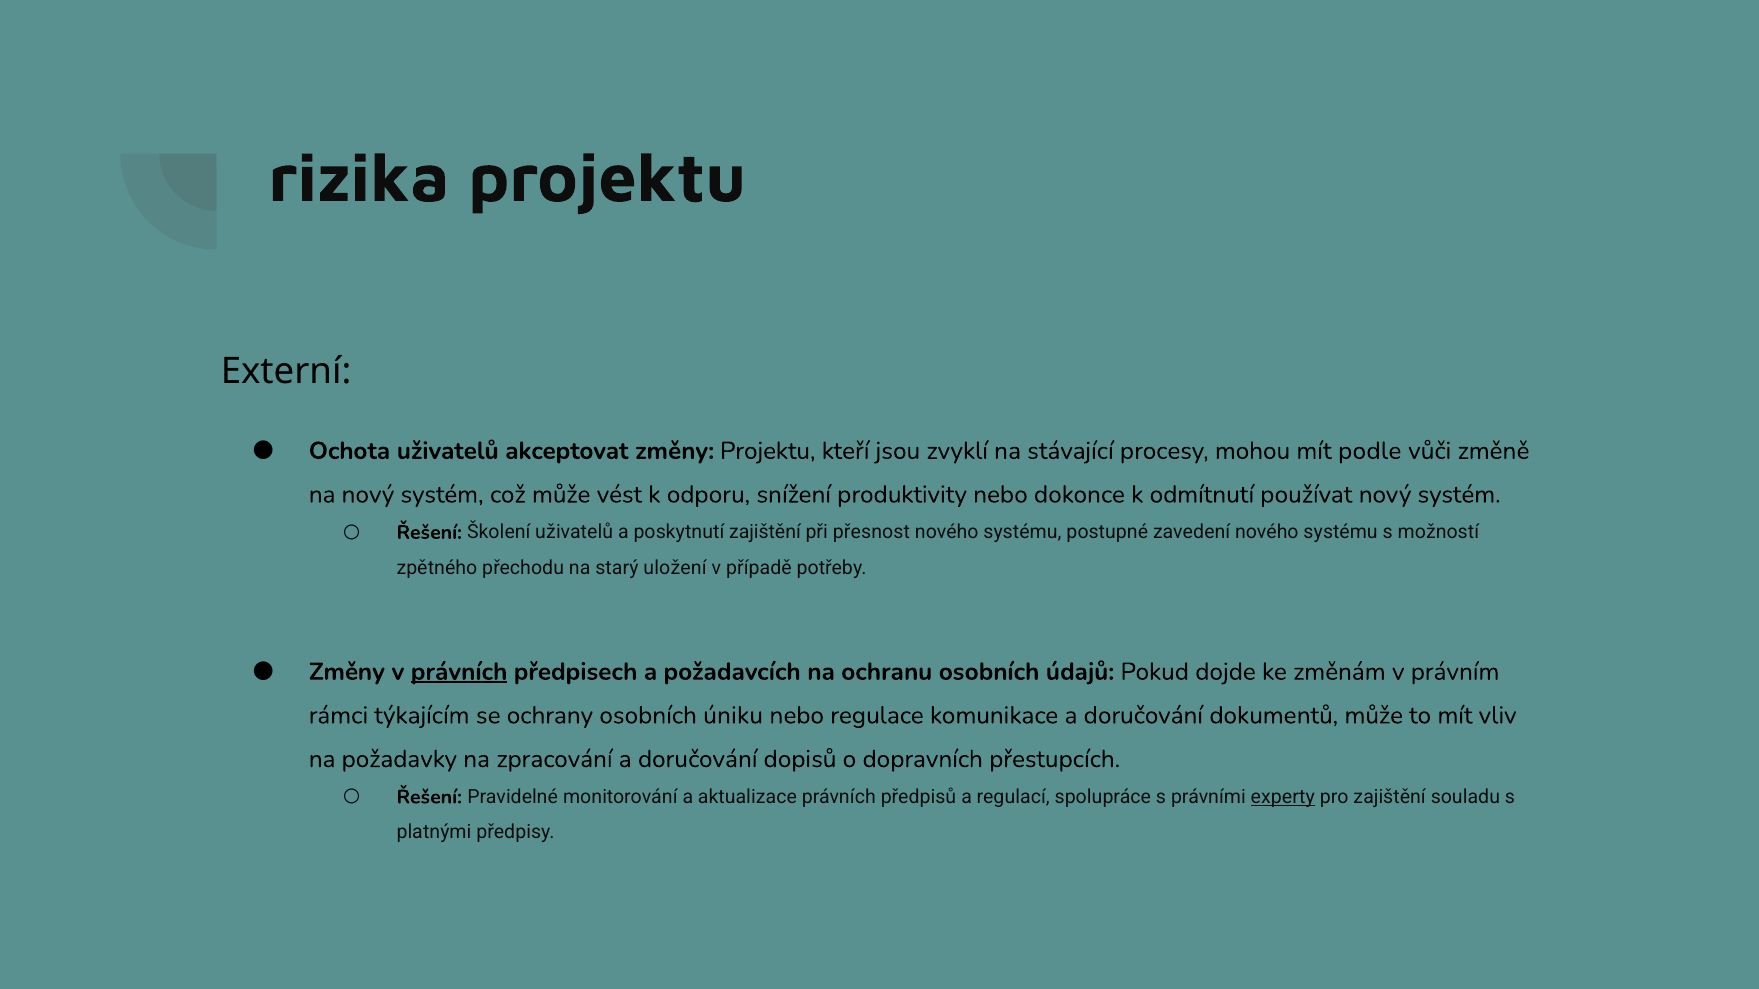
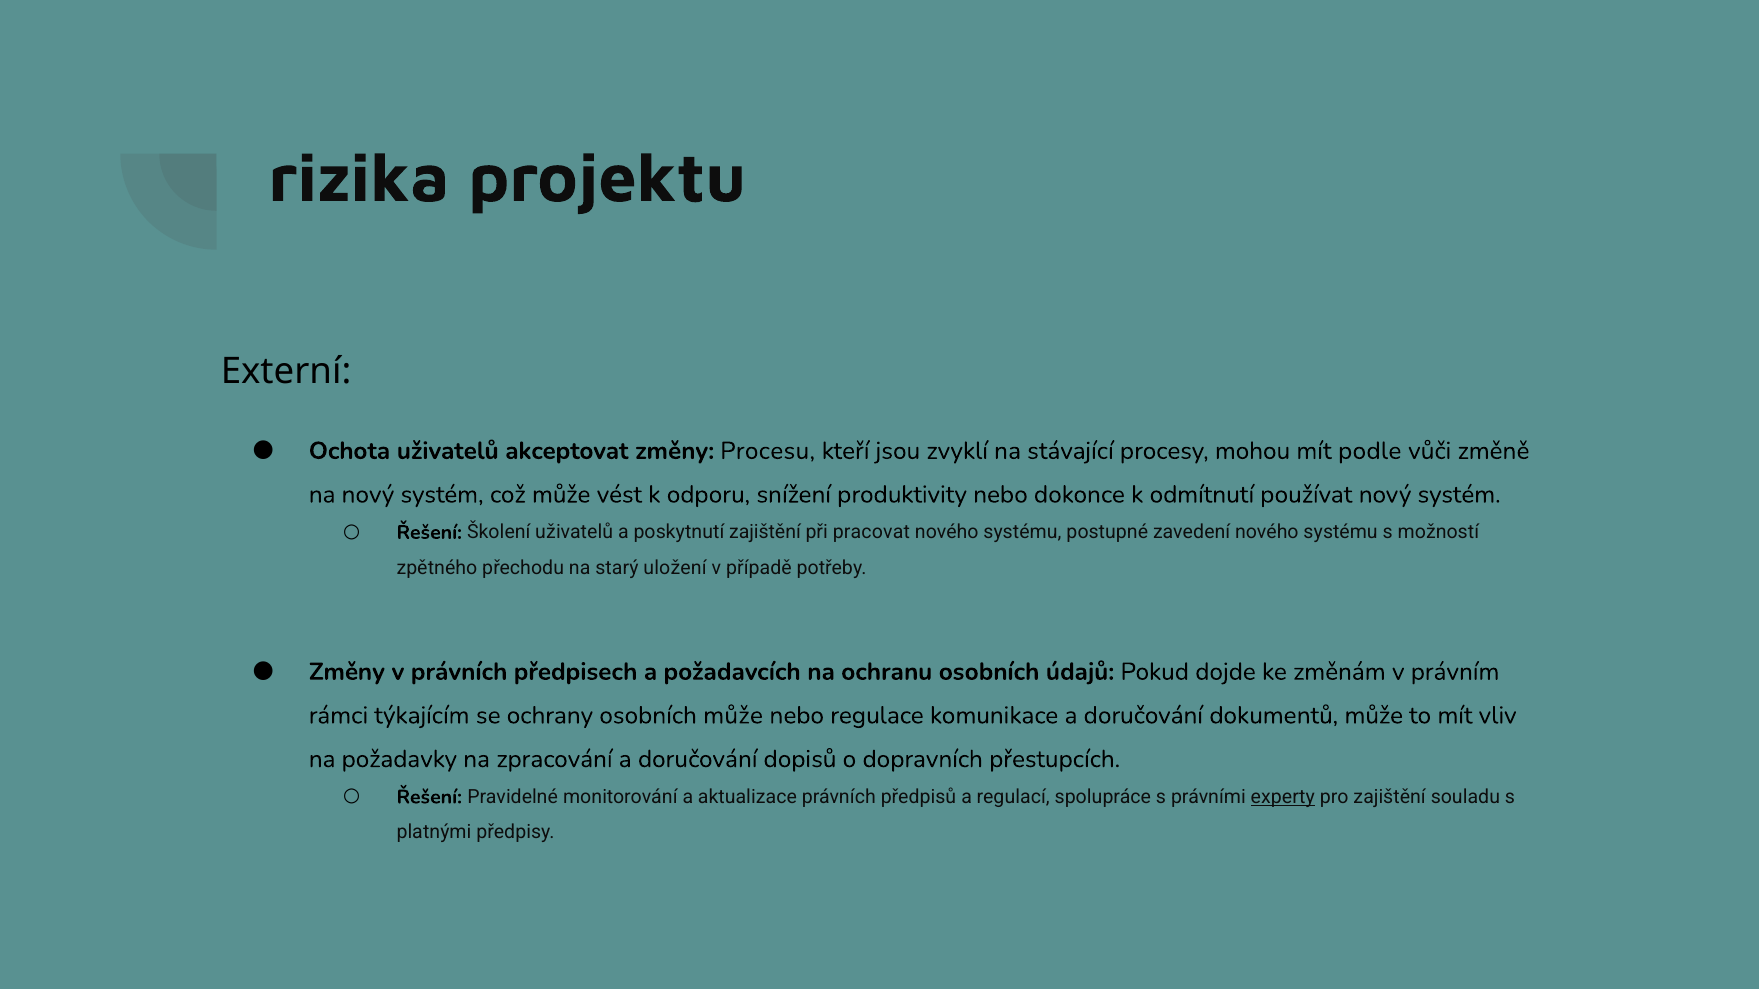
změny Projektu: Projektu -> Procesu (768, 451)
přesnost: přesnost -> pracovat (871, 533)
právních underline: present -> none (459, 672)
osobních úniku: úniku -> může (733, 716)
